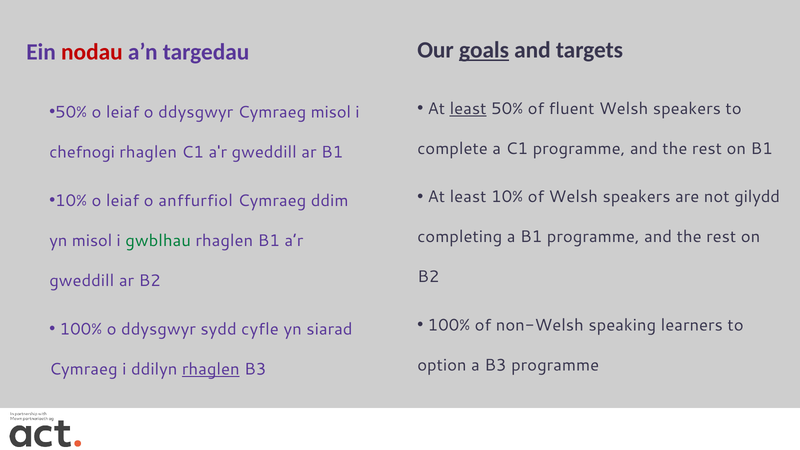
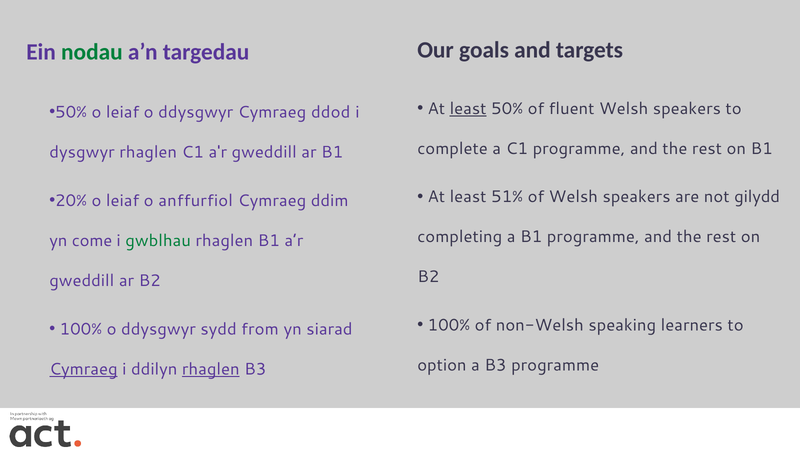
nodau colour: red -> green (92, 52)
goals underline: present -> none (484, 50)
Cymraeg misol: misol -> ddod (331, 112)
chefnogi: chefnogi -> dysgwyr (82, 152)
least 10%: 10% -> 51% (507, 197)
10%: 10% -> 20% (71, 201)
yn misol: misol -> come (92, 241)
cyfle: cyfle -> from (260, 329)
Cymraeg underline: none -> present (83, 369)
